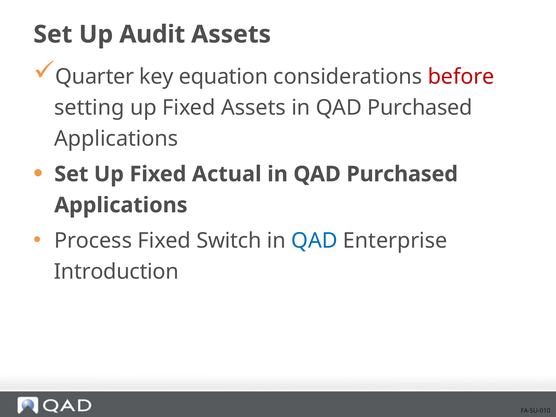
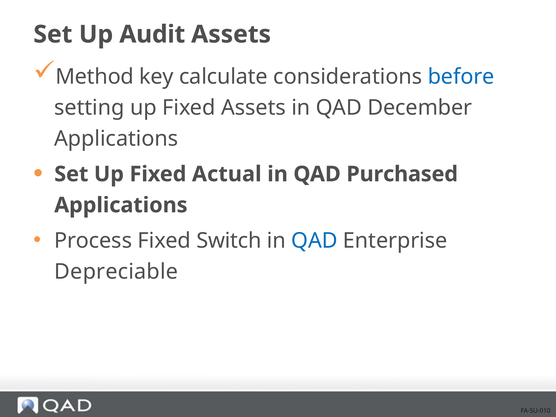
Quarter: Quarter -> Method (95, 77)
equation: equation -> calculate (223, 77)
before colour: red -> blue (461, 77)
Assets in QAD Purchased: Purchased -> December (420, 108)
Introduction: Introduction -> Depreciable (116, 272)
